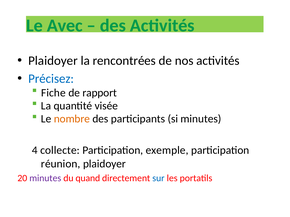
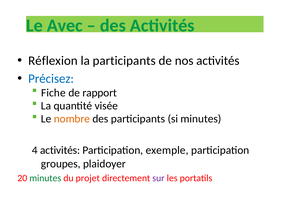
Plaidoyer: Plaidoyer -> Réflexion (53, 61)
la rencontrées: rencontrées -> participants (124, 61)
4 collecte: collecte -> activités (60, 151)
réunion: réunion -> groupes (61, 164)
minutes colour: purple -> green (45, 179)
quand: quand -> projet (88, 179)
sur colour: blue -> purple (158, 179)
